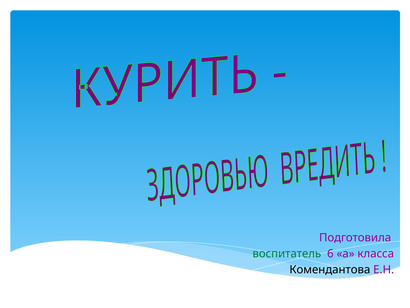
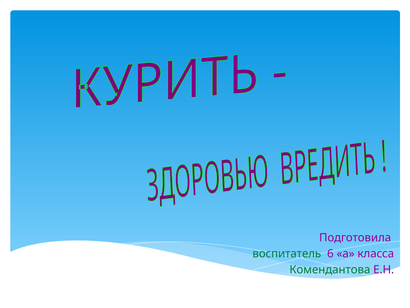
Комендантова colour: black -> green (330, 269)
